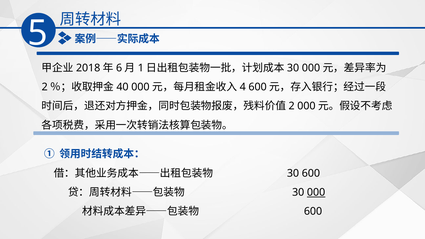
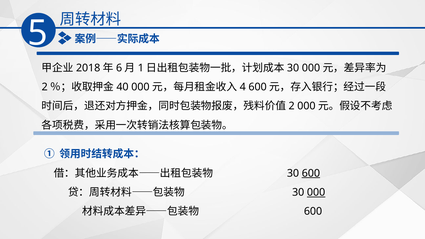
600 underline: none -> present (311, 173)
